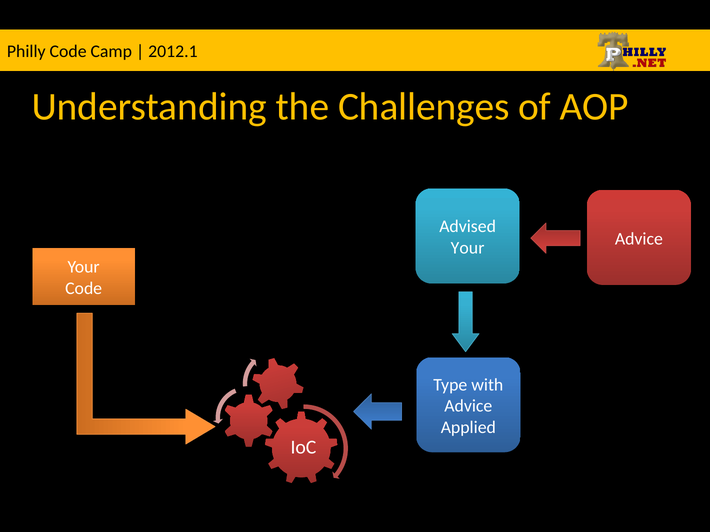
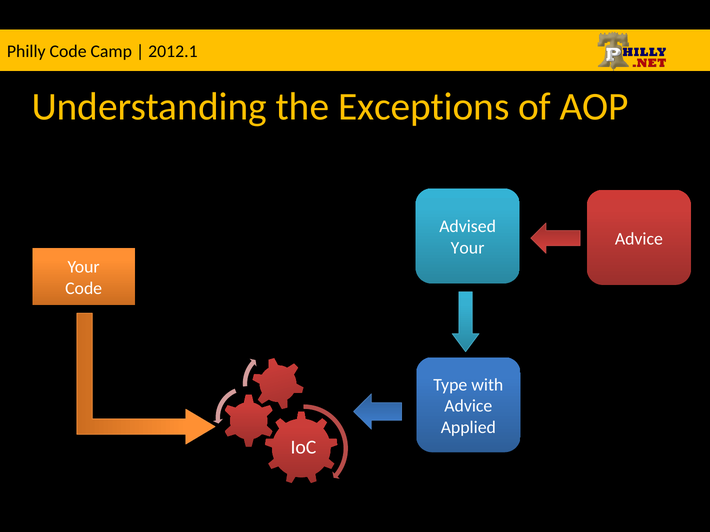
Challenges: Challenges -> Exceptions (424, 107)
